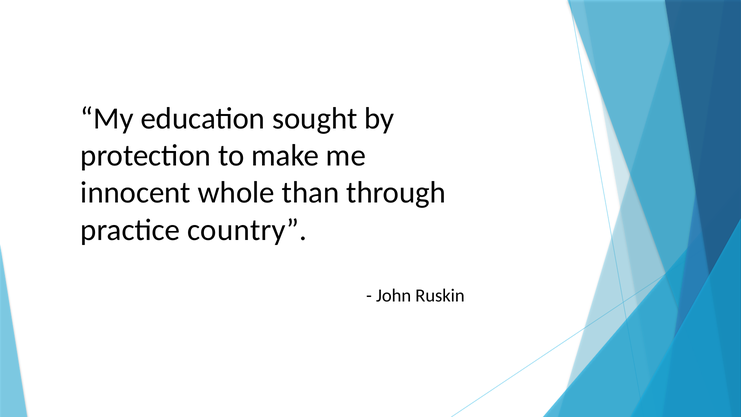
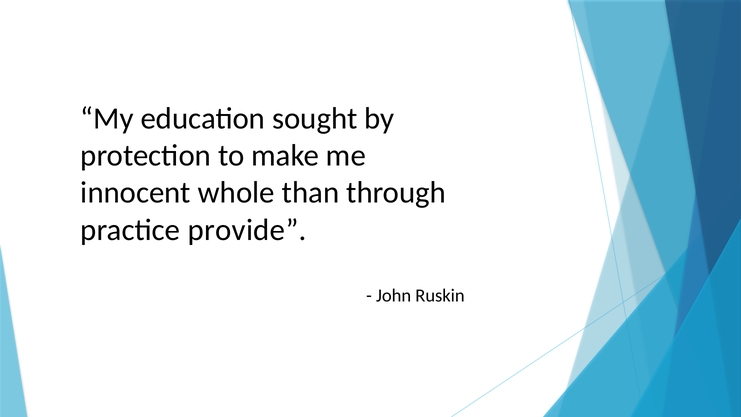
country: country -> provide (247, 230)
